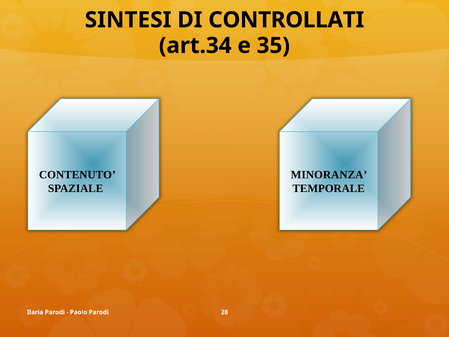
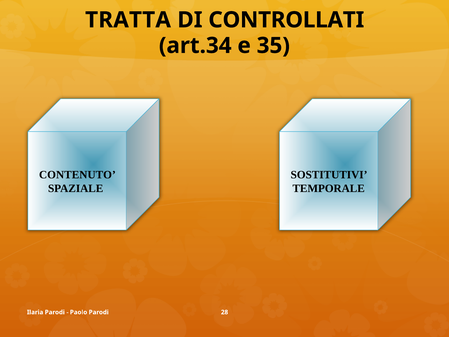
SINTESI: SINTESI -> TRATTA (128, 20)
MINORANZA: MINORANZA -> SOSTITUTIVI (329, 175)
